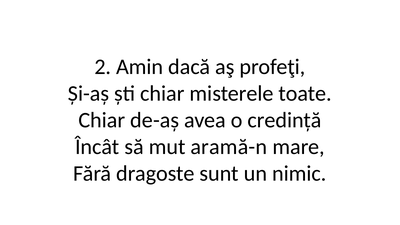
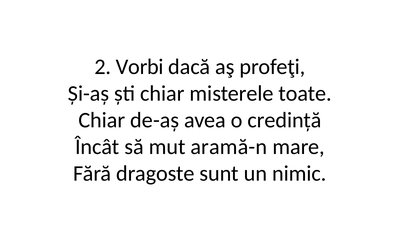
Amin: Amin -> Vorbi (140, 67)
